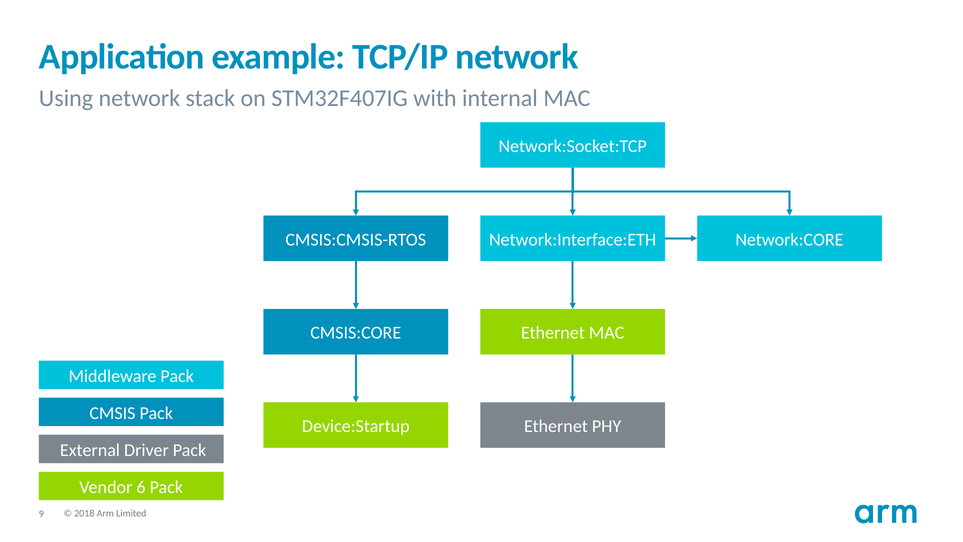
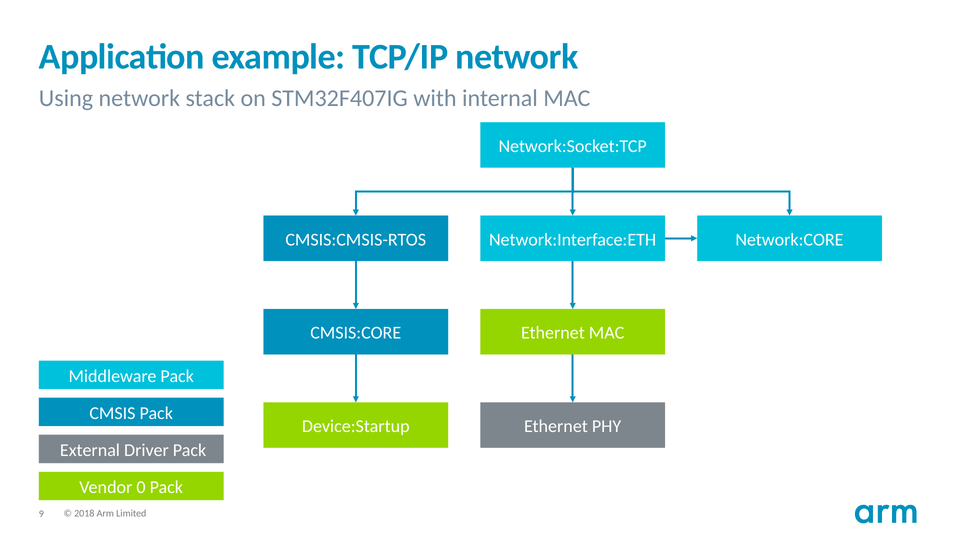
6: 6 -> 0 (141, 487)
